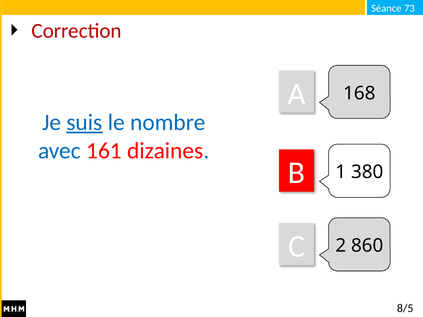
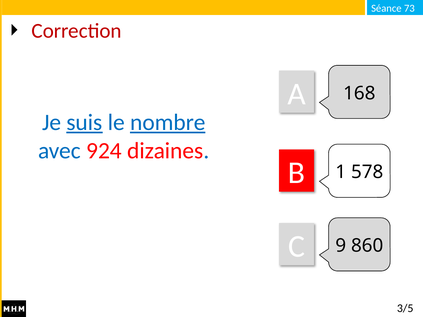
nombre underline: none -> present (168, 123)
161: 161 -> 924 (104, 151)
380: 380 -> 578 (367, 172)
2: 2 -> 9 (341, 246)
8/5: 8/5 -> 3/5 (405, 309)
